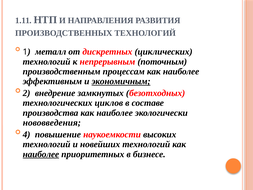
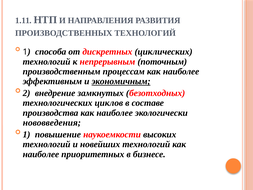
металл: металл -> способа (51, 52)
4: 4 -> 1 (27, 134)
наиболее underline: present -> none (41, 154)
